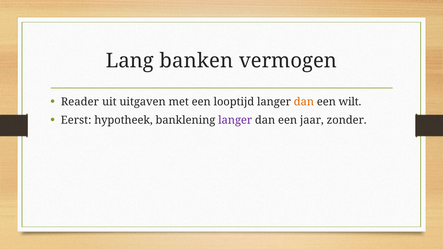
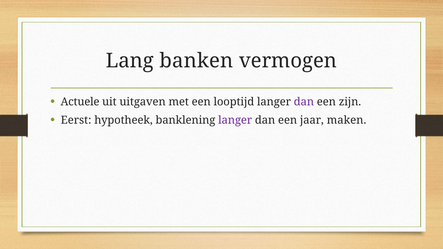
Reader: Reader -> Actuele (80, 102)
dan colour: orange -> purple (304, 102)
wilt: wilt -> zijn (350, 102)
zonder: zonder -> maken (347, 120)
